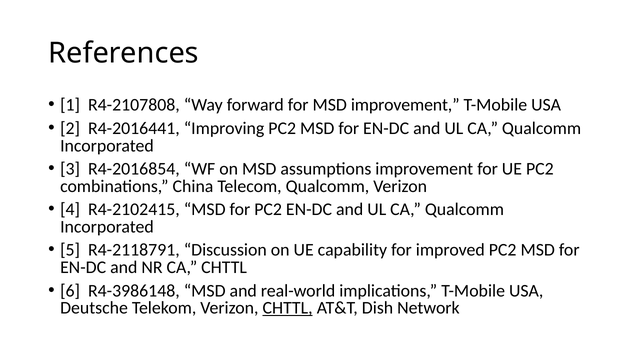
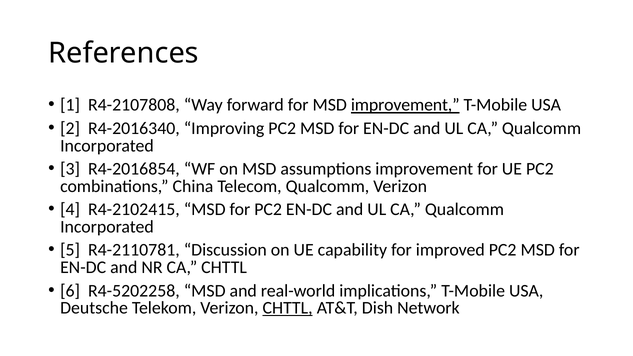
improvement underline: none -> present (405, 105)
R4-2016441: R4-2016441 -> R4-2016340 (134, 128)
R4-2118791: R4-2118791 -> R4-2110781 (134, 250)
R4-3986148: R4-3986148 -> R4-5202258 (134, 291)
